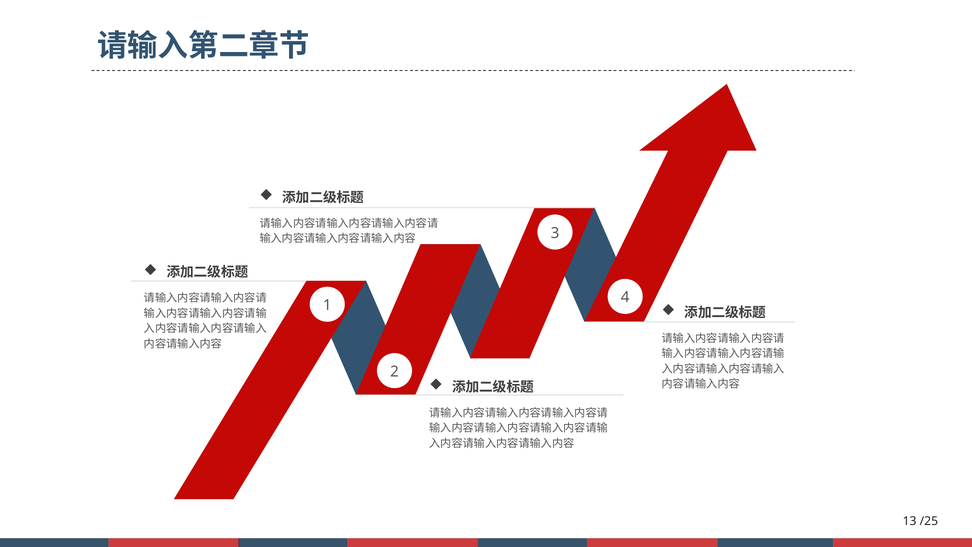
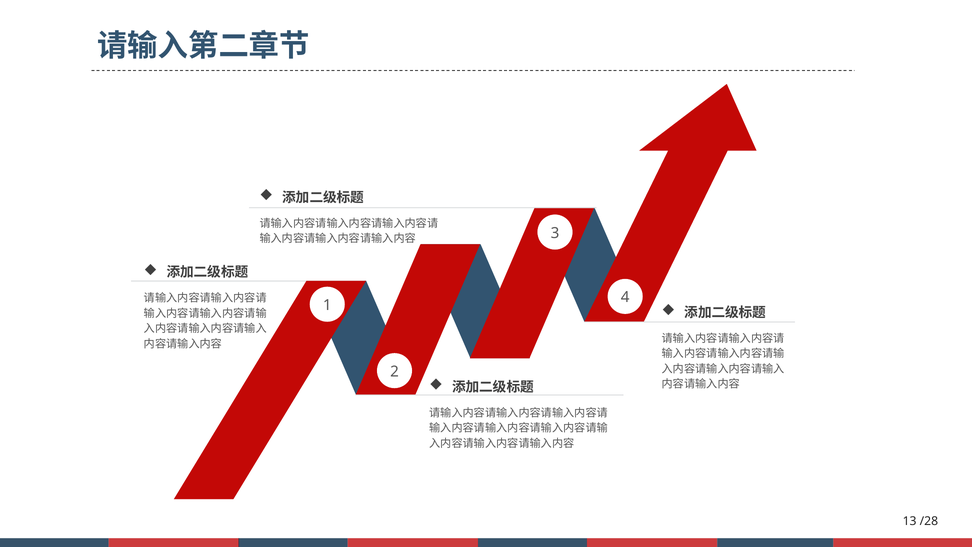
/25: /25 -> /28 (929, 521)
